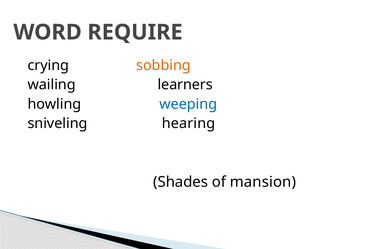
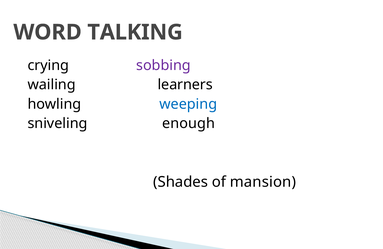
REQUIRE: REQUIRE -> TALKING (135, 32)
sobbing colour: orange -> purple (163, 65)
hearing: hearing -> enough (189, 123)
